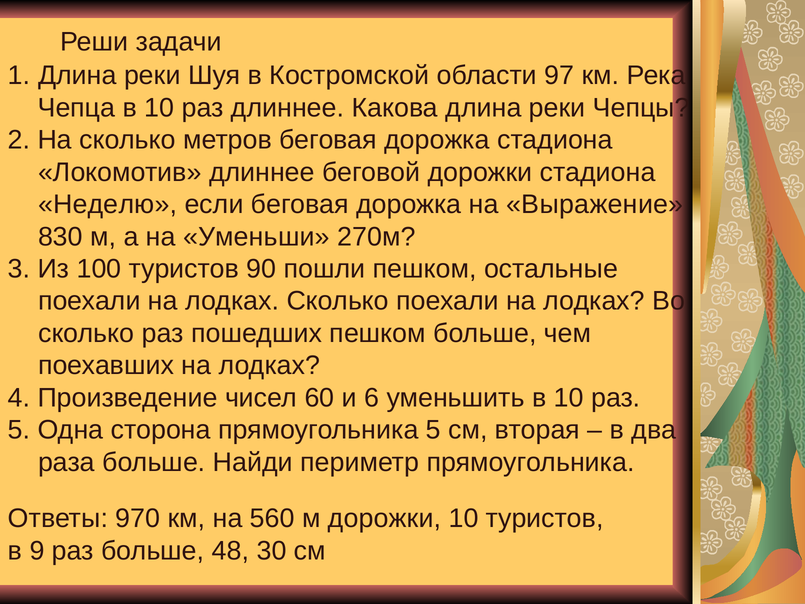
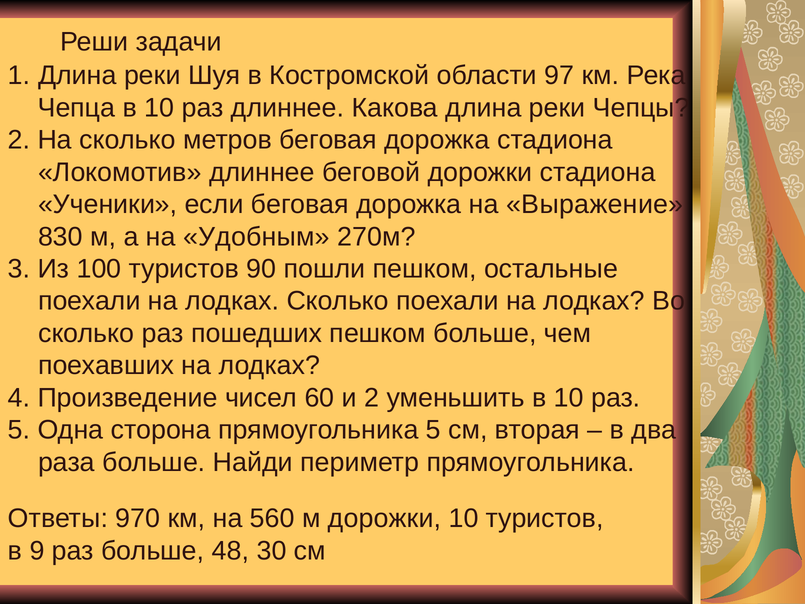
Неделю: Неделю -> Ученики (108, 204)
Уменьши: Уменьши -> Удобным (256, 237)
и 6: 6 -> 2 (372, 398)
